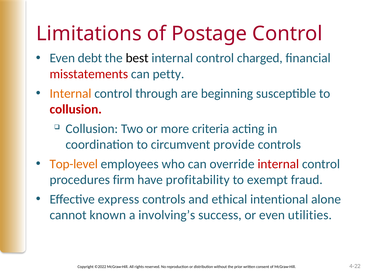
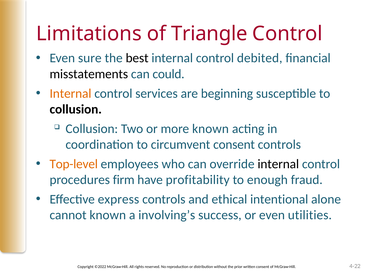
Postage: Postage -> Triangle (209, 34)
debt: debt -> sure (90, 58)
charged: charged -> debited (260, 58)
misstatements colour: red -> black (89, 74)
petty: petty -> could (169, 74)
through: through -> services (157, 93)
collusion colour: red -> black (76, 109)
more criteria: criteria -> known (210, 129)
circumvent provide: provide -> consent (234, 144)
internal colour: red -> black (278, 164)
exempt: exempt -> enough (267, 180)
